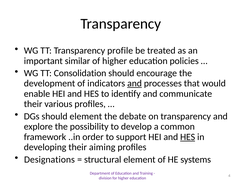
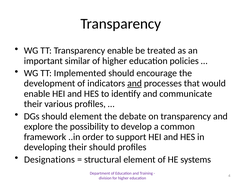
Transparency profile: profile -> enable (120, 50)
Consolidation: Consolidation -> Implemented (80, 73)
HES underline: present -> none (188, 137)
their aiming: aiming -> should (102, 147)
